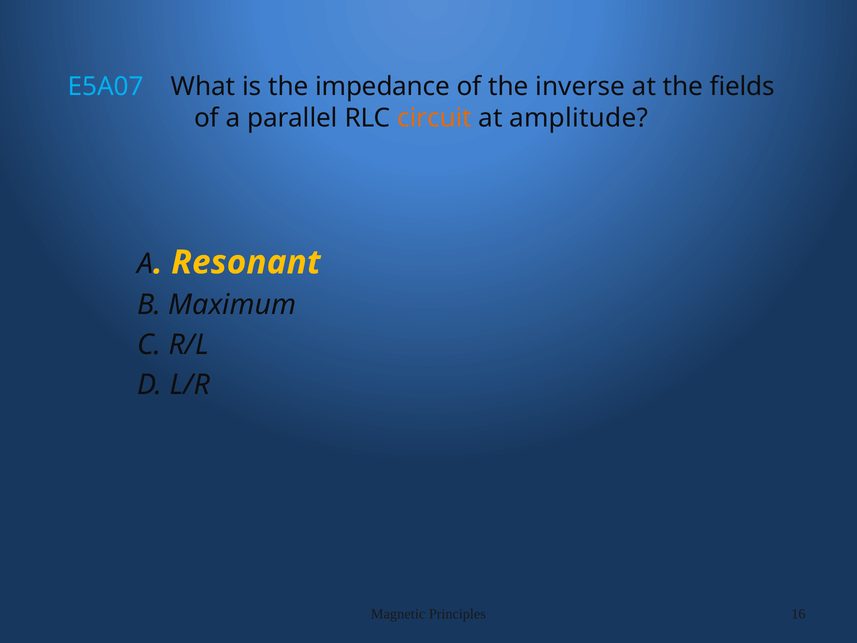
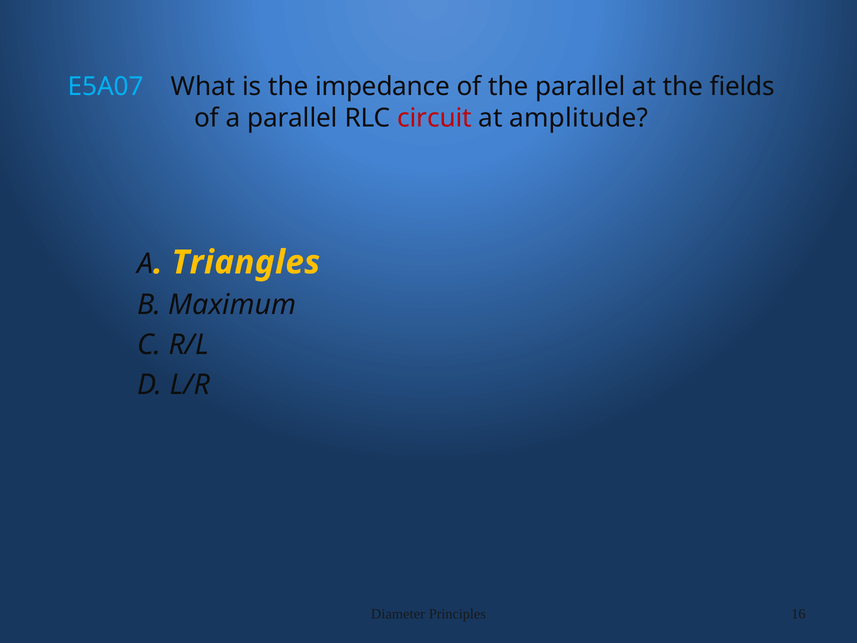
the inverse: inverse -> parallel (580, 86)
circuit colour: orange -> red (435, 118)
Resonant: Resonant -> Triangles (246, 262)
Magnetic: Magnetic -> Diameter (398, 614)
